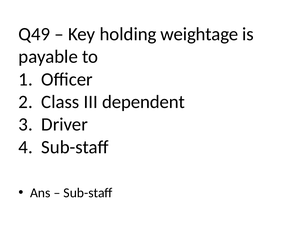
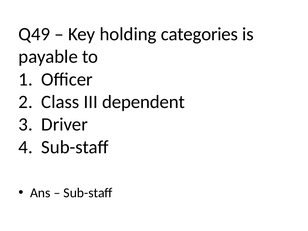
weightage: weightage -> categories (199, 34)
